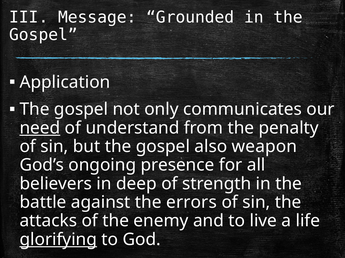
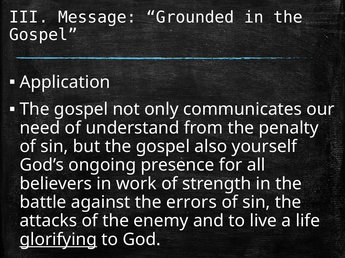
need underline: present -> none (40, 128)
weapon: weapon -> yourself (264, 147)
deep: deep -> work (136, 184)
